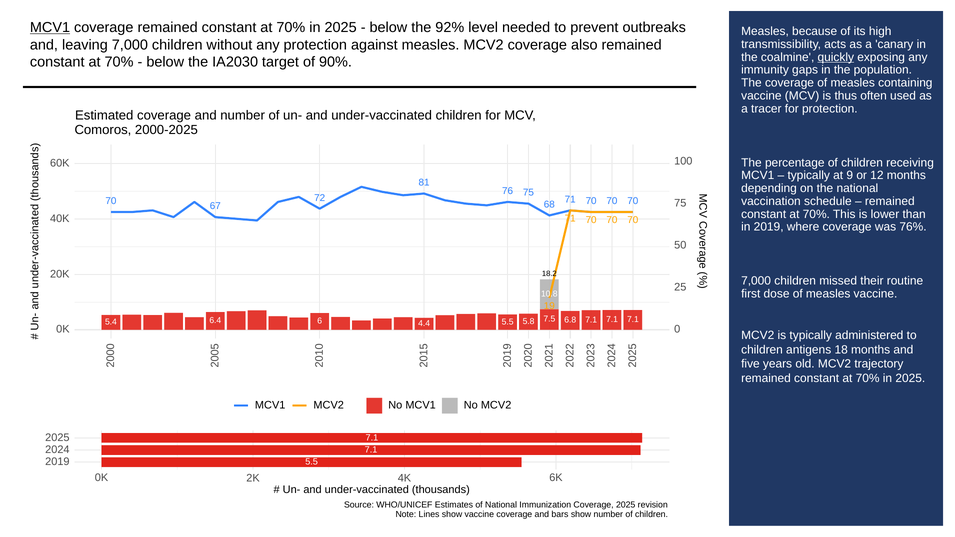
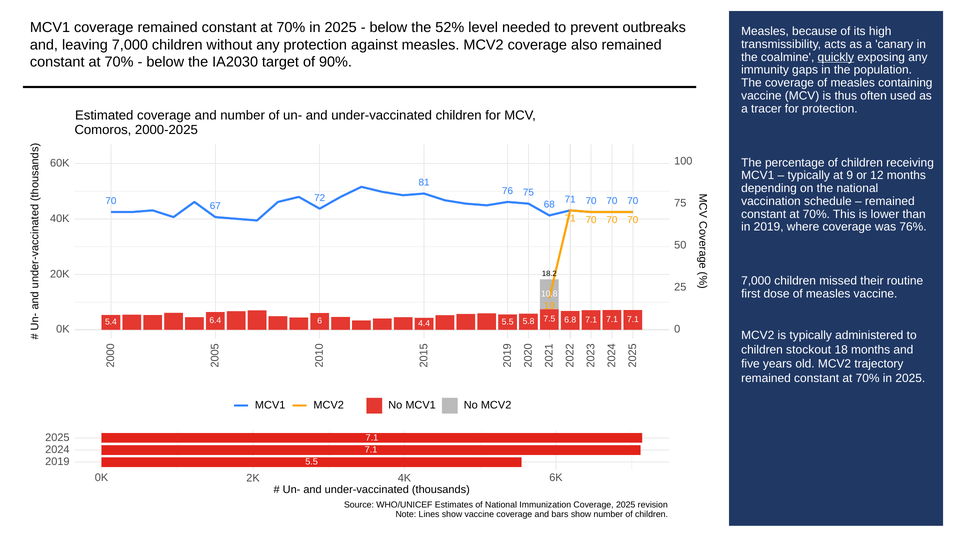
MCV1 underline: present -> none (50, 28)
92%: 92% -> 52% (450, 28)
antigens: antigens -> stockout (809, 350)
